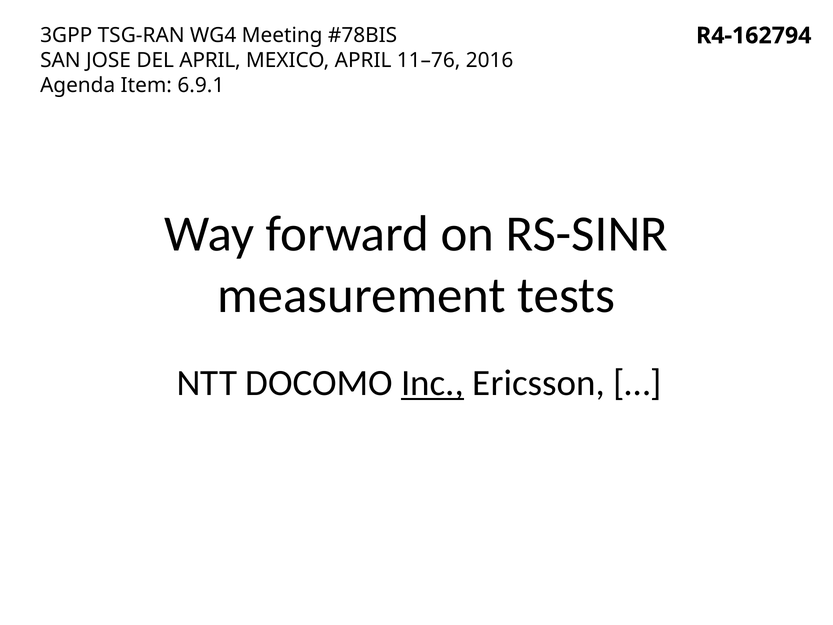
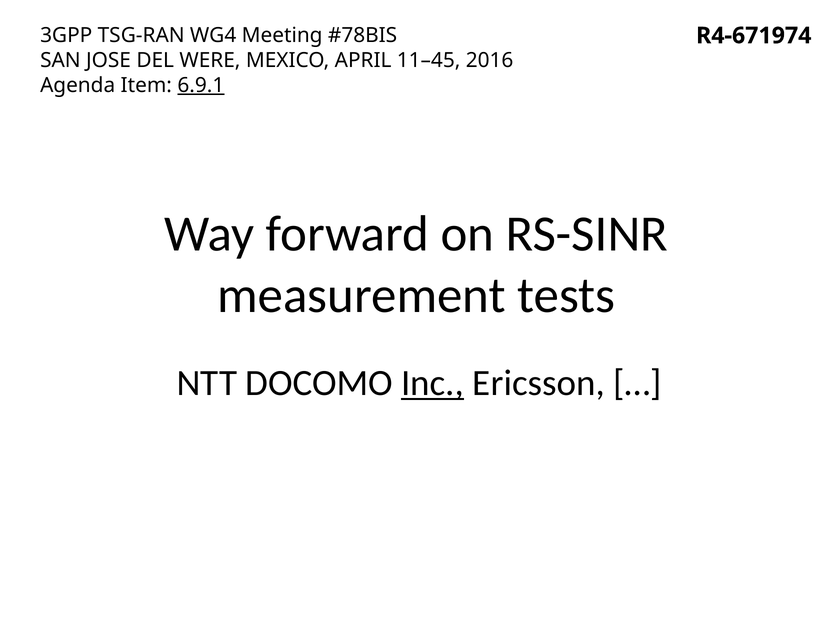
R4-162794: R4-162794 -> R4-671974 (754, 36)
DEL APRIL: APRIL -> WERE (210, 60)
11–76: 11–76 -> 11–45 (429, 60)
6.9.1 underline: none -> present (201, 85)
